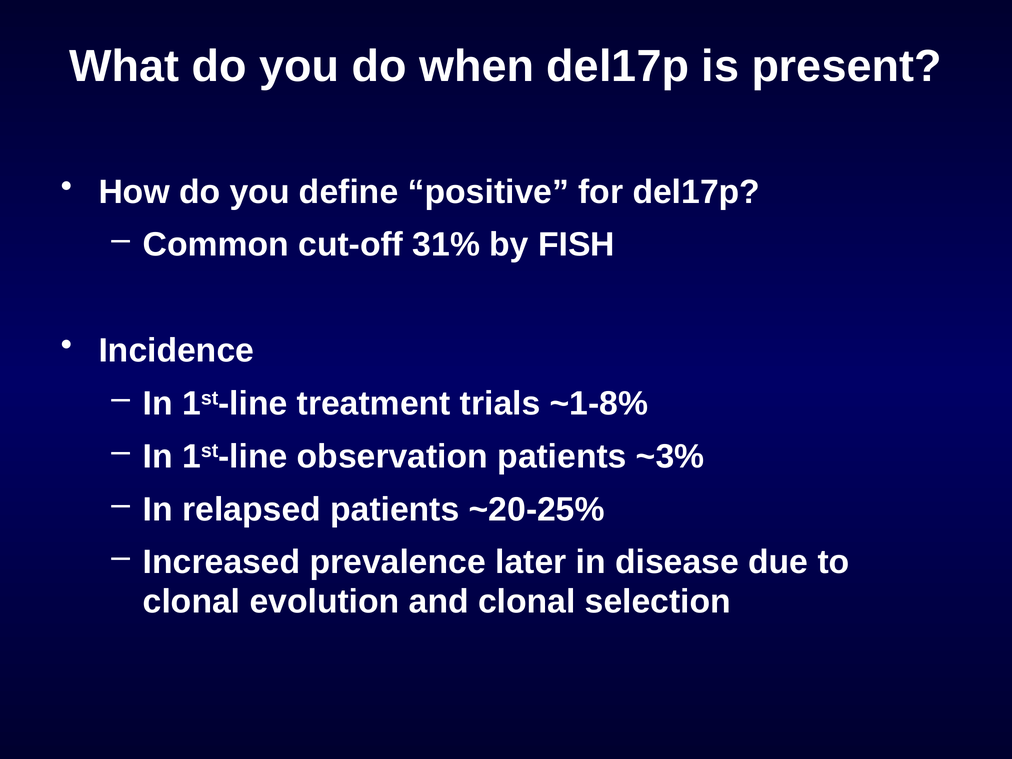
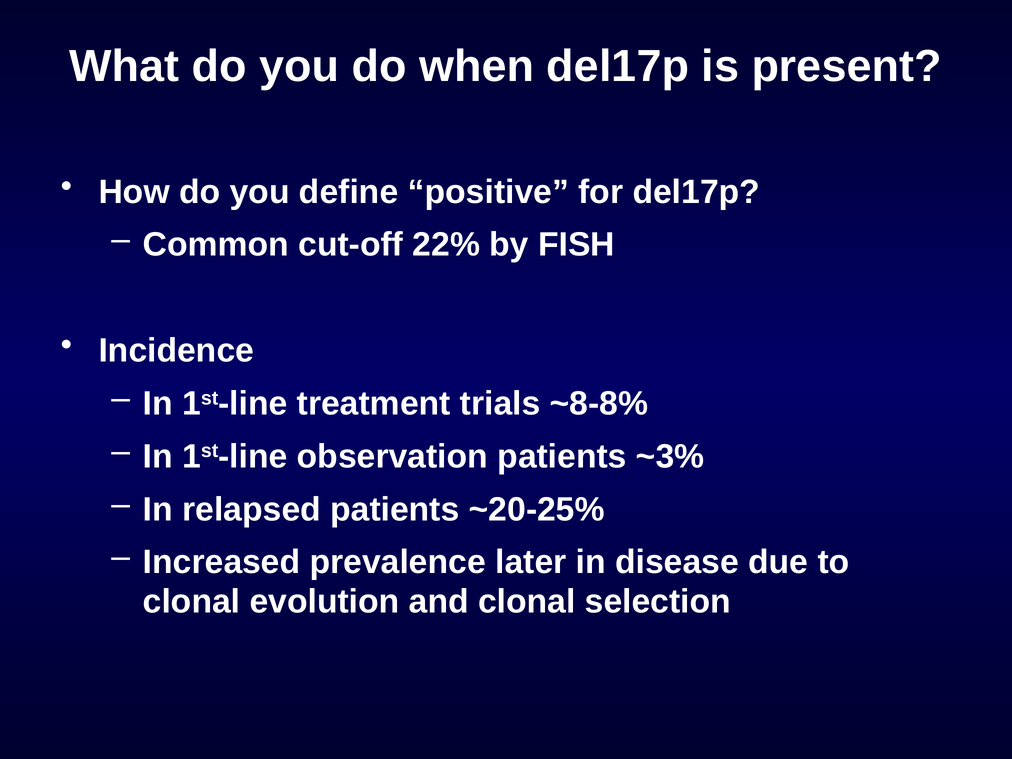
31%: 31% -> 22% (446, 245)
~1-8%: ~1-8% -> ~8-8% (599, 404)
